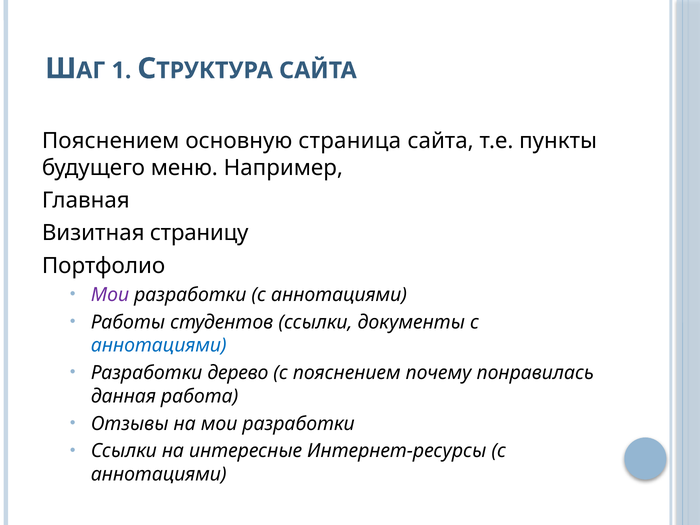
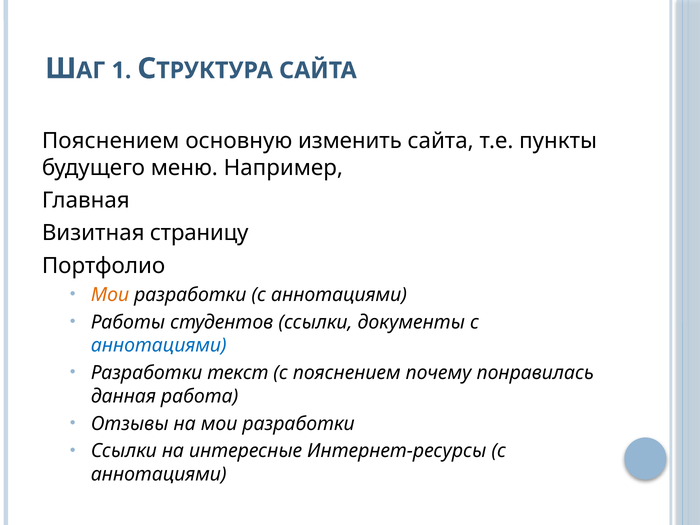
страница: страница -> изменить (350, 141)
Мои colour: purple -> orange (110, 295)
дерево: дерево -> текст (238, 373)
